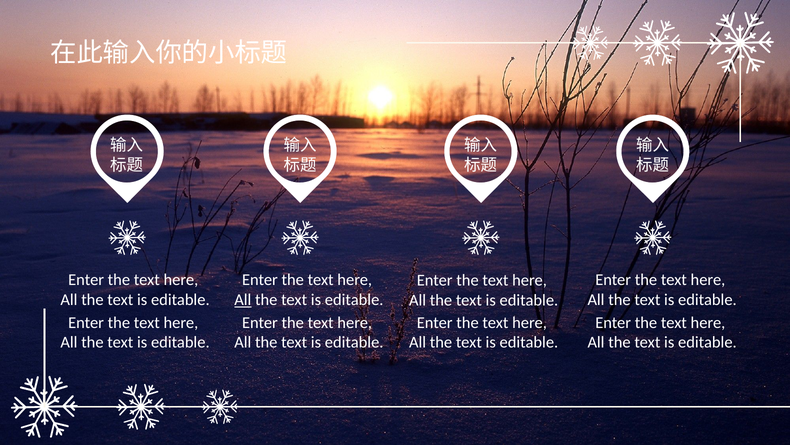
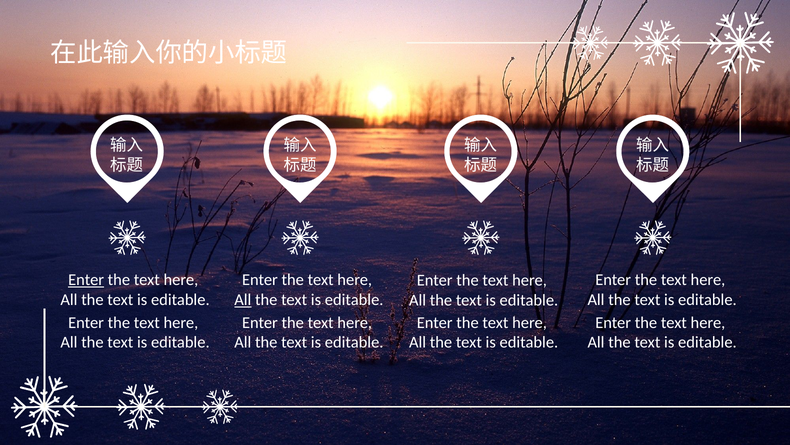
Enter underline: none -> present (86, 280)
